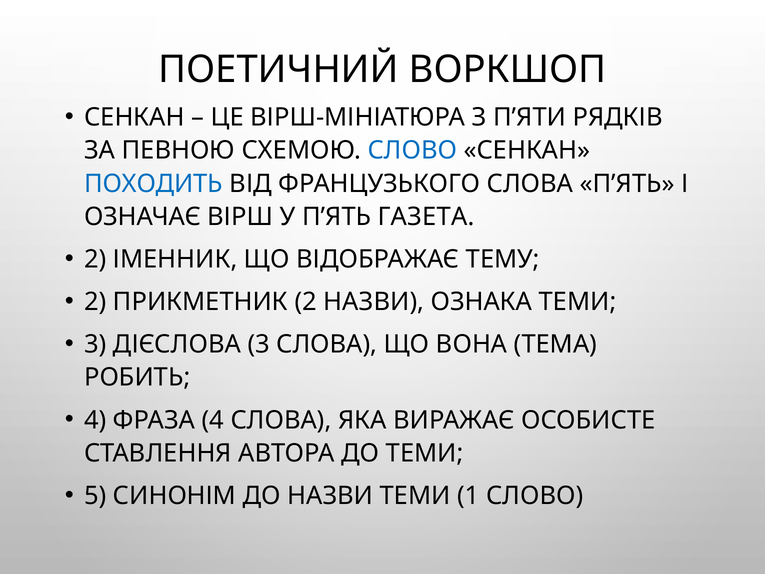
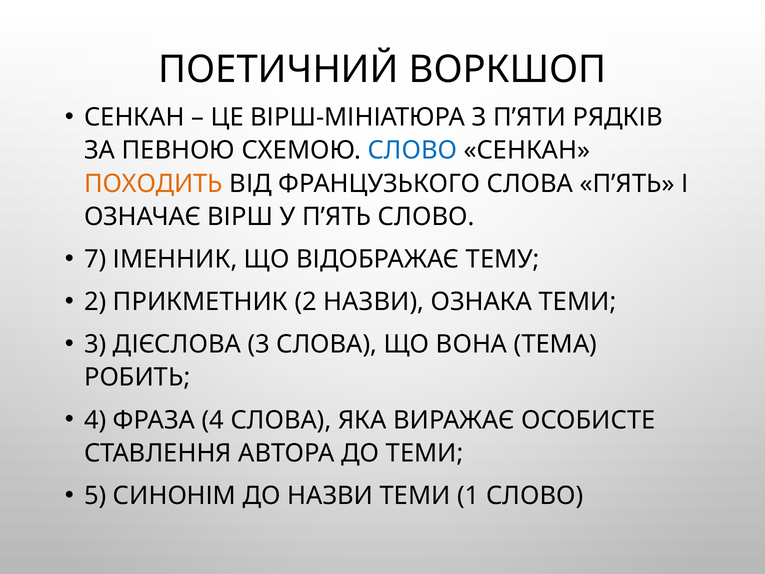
ПОХОДИТЬ colour: blue -> orange (154, 184)
П’ЯТЬ ГАЗЕТА: ГАЗЕТА -> СЛОВО (426, 217)
2: 2 -> 7 (95, 259)
